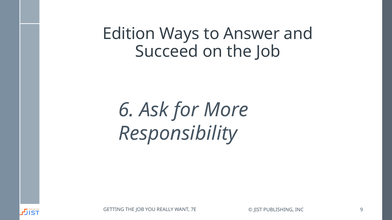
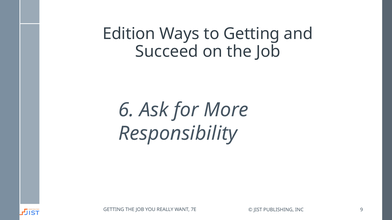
to Answer: Answer -> Getting (252, 34)
